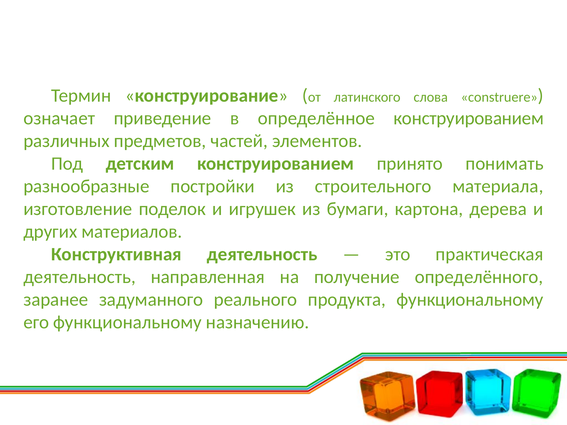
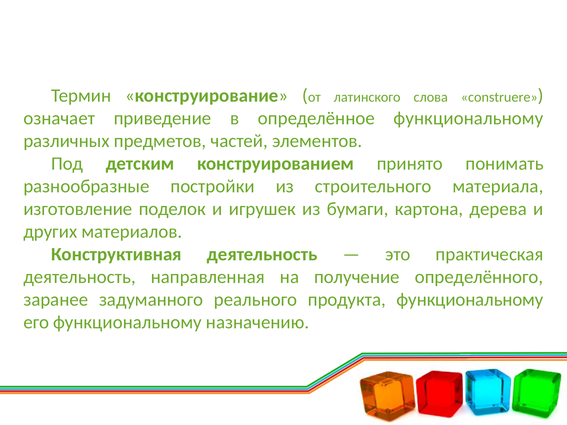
определённое конструированием: конструированием -> функциональному (469, 118)
